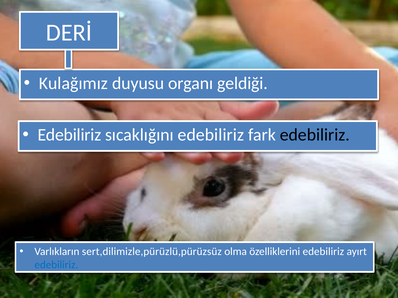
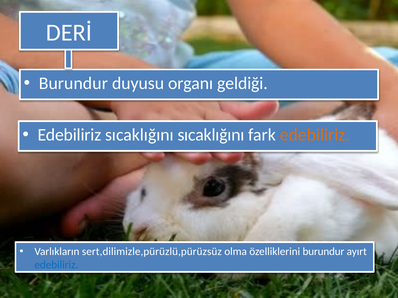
Kulağımız: Kulağımız -> Burundur (73, 83)
sıcaklığını edebiliriz: edebiliriz -> sıcaklığını (211, 135)
edebiliriz colour: black -> orange (315, 135)
özelliklerini edebiliriz: edebiliriz -> burundur (323, 252)
